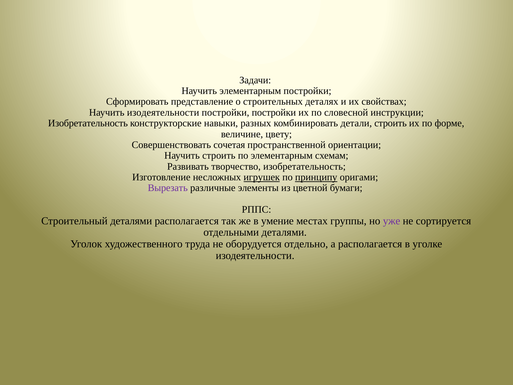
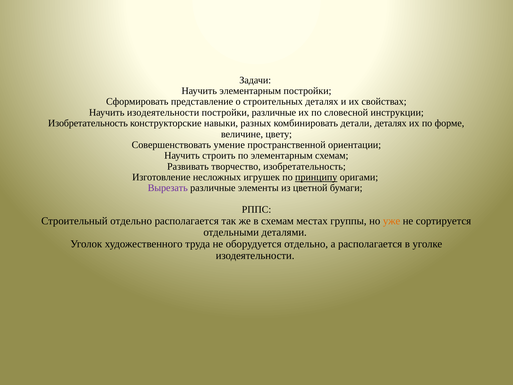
постройки постройки: постройки -> различные (274, 112)
детали строить: строить -> деталях (391, 123)
сочетая: сочетая -> умение (229, 145)
игрушек underline: present -> none (262, 177)
Строительный деталями: деталями -> отдельно (131, 221)
в умение: умение -> схемам (277, 221)
уже colour: purple -> orange (392, 221)
